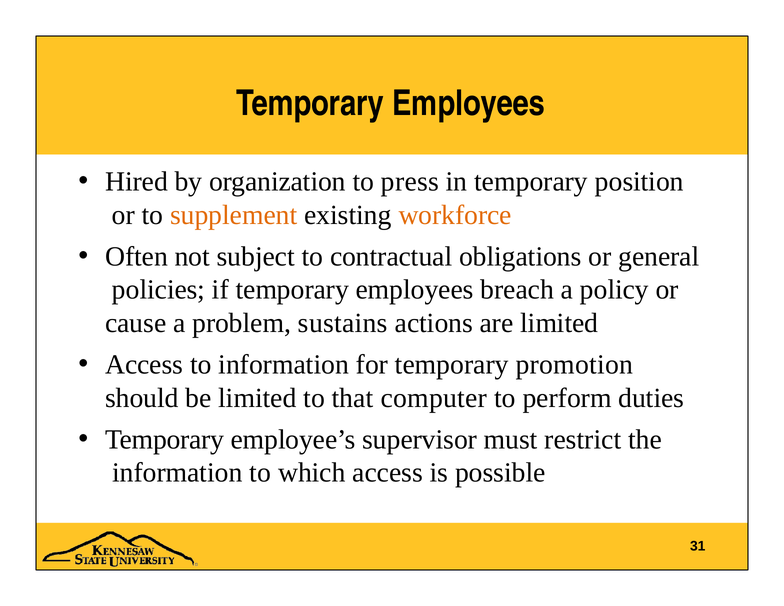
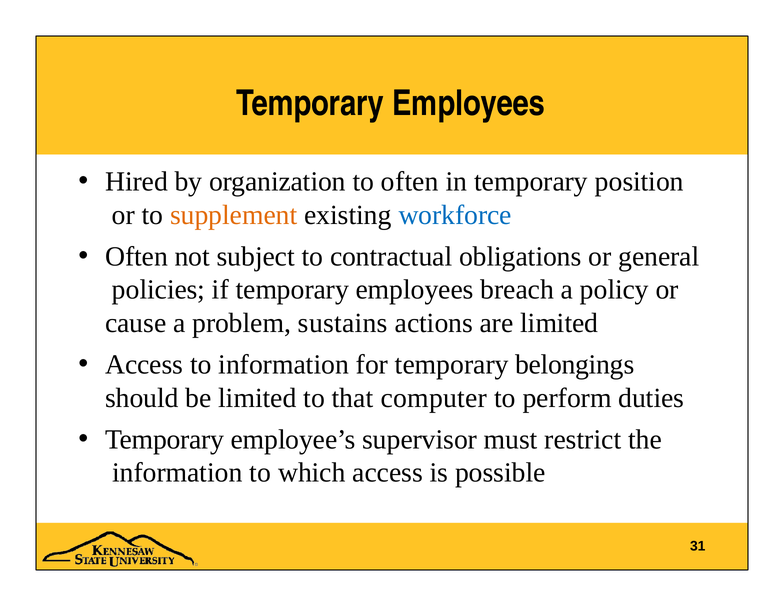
to press: press -> often (410, 182)
workforce colour: orange -> blue (455, 215)
promotion: promotion -> belongings (575, 365)
